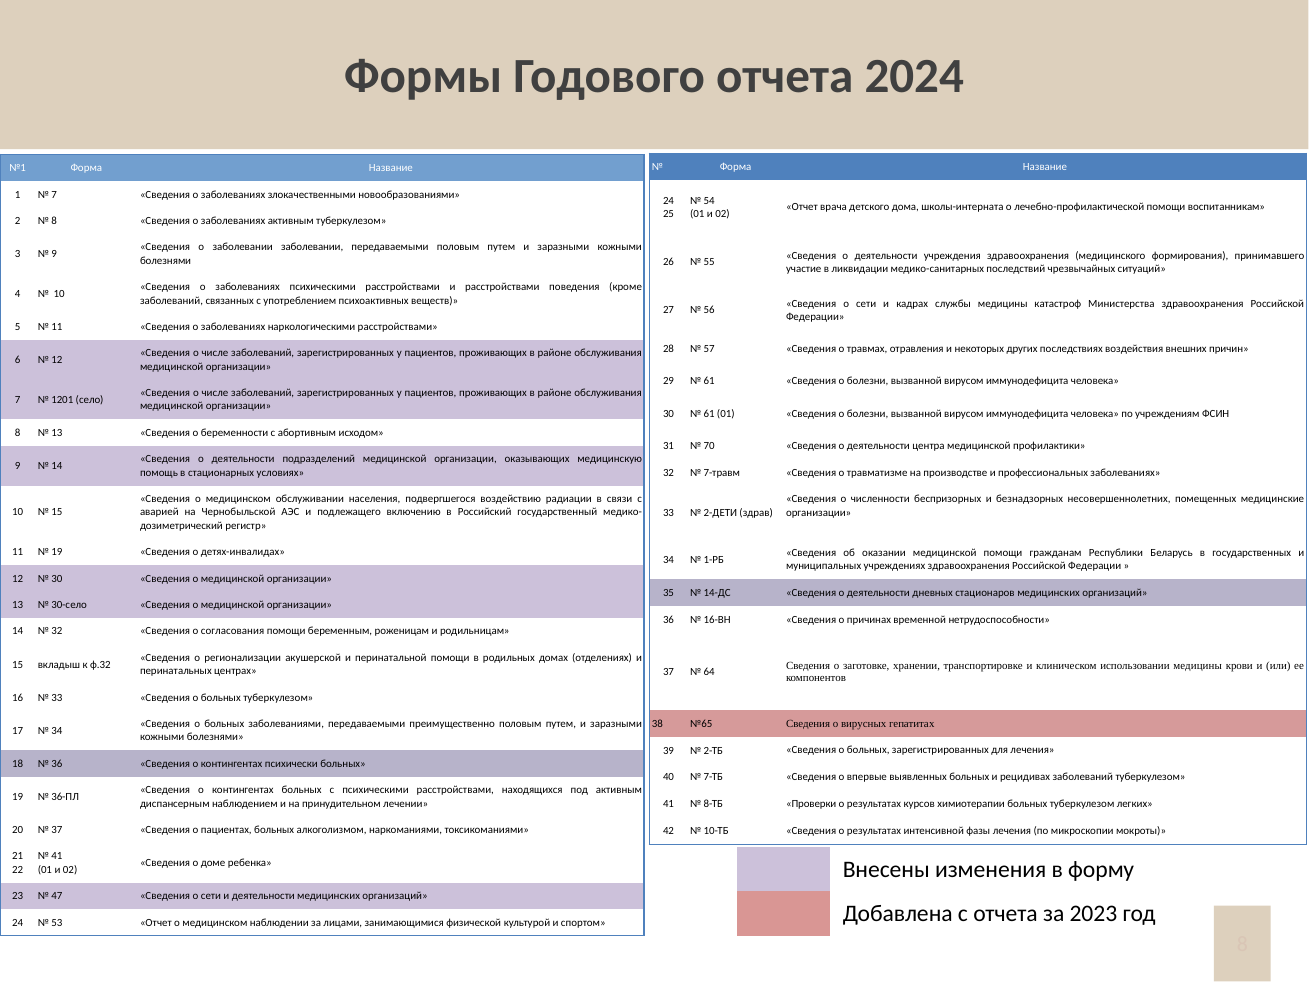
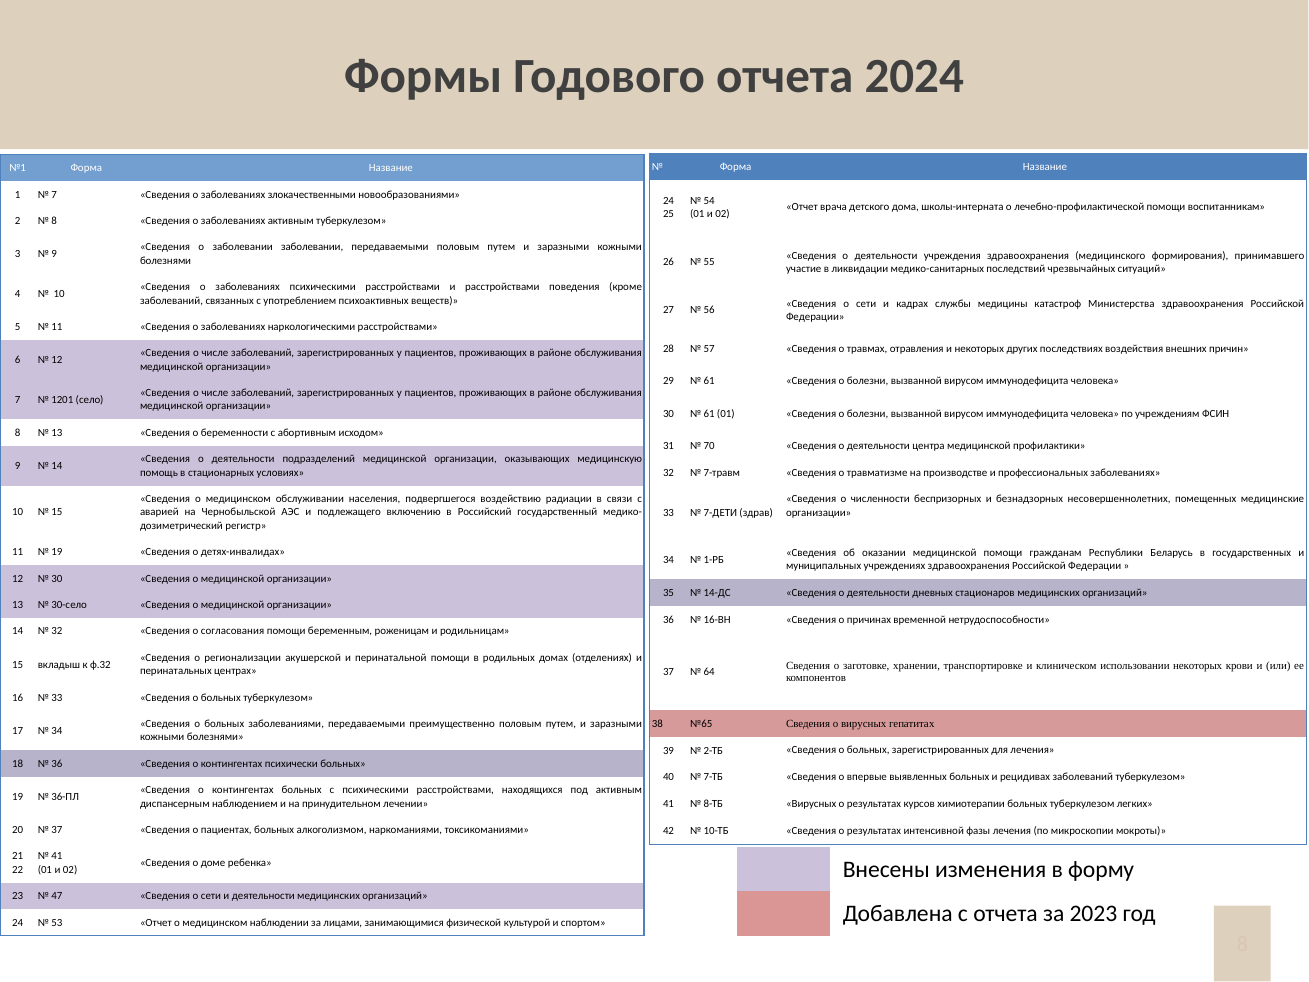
2-ДЕТИ: 2-ДЕТИ -> 7-ДЕТИ (720, 513)
использовании медицины: медицины -> некоторых (1198, 665)
8-ТБ Проверки: Проверки -> Вирусных (811, 804)
